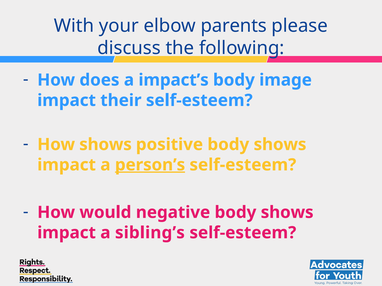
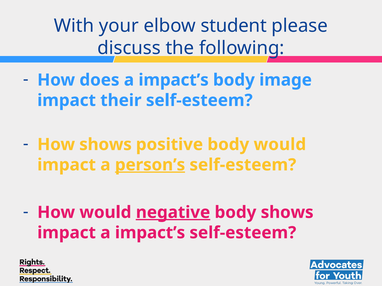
parents: parents -> student (234, 26)
positive body shows: shows -> would (280, 145)
negative underline: none -> present (173, 213)
impact a sibling’s: sibling’s -> impact’s (150, 233)
